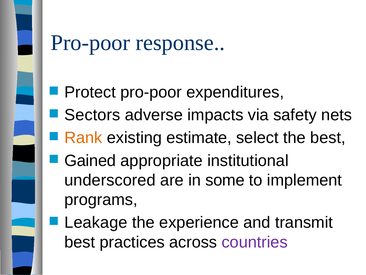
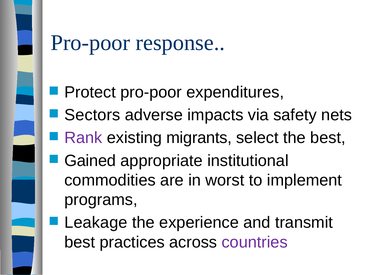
Rank colour: orange -> purple (83, 138)
estimate: estimate -> migrants (199, 138)
underscored: underscored -> commodities (110, 180)
some: some -> worst (225, 180)
